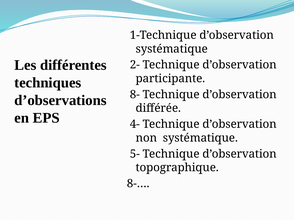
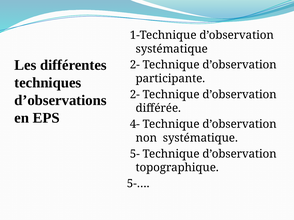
8-: 8- -> 2- (135, 95)
8-…: 8-… -> 5-… (138, 184)
